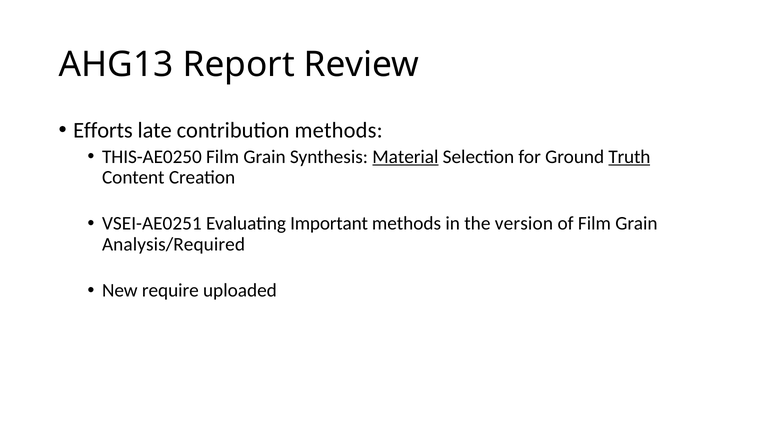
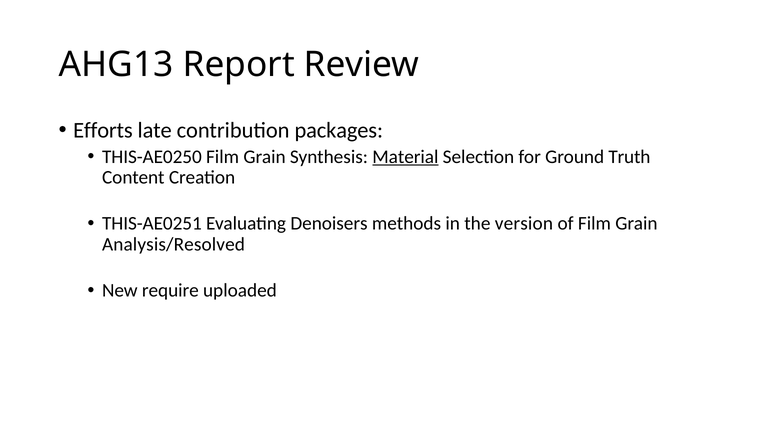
contribution methods: methods -> packages (339, 130)
Truth underline: present -> none (629, 157)
VSEI-AE0251: VSEI-AE0251 -> THIS-AE0251 (152, 224)
Important: Important -> Denoisers (329, 224)
Analysis/Required: Analysis/Required -> Analysis/Resolved (173, 244)
